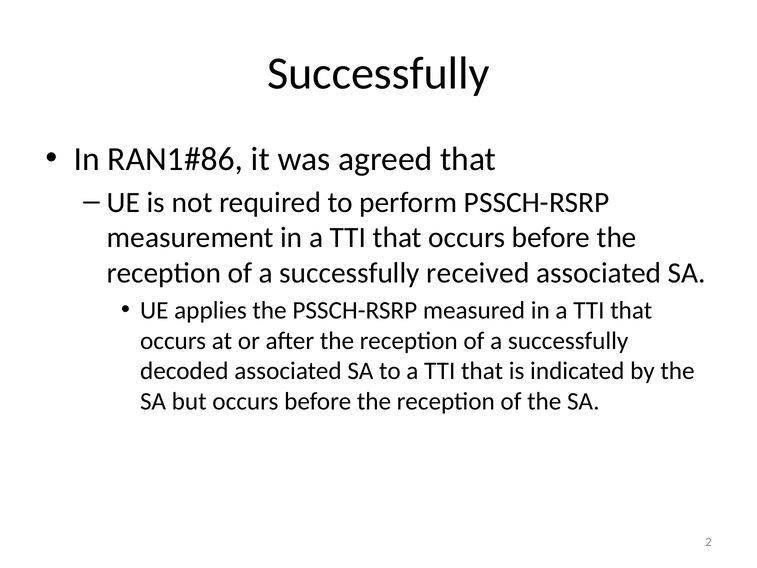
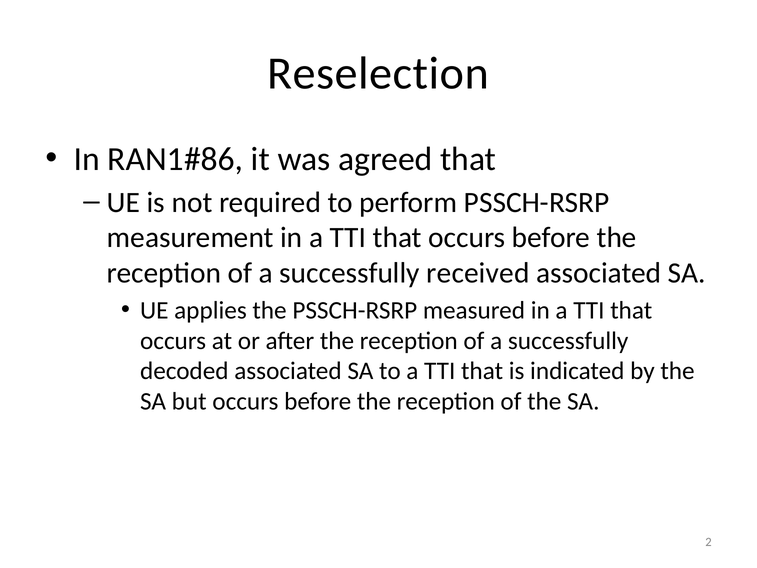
Successfully: Successfully -> Reselection (378, 73)
